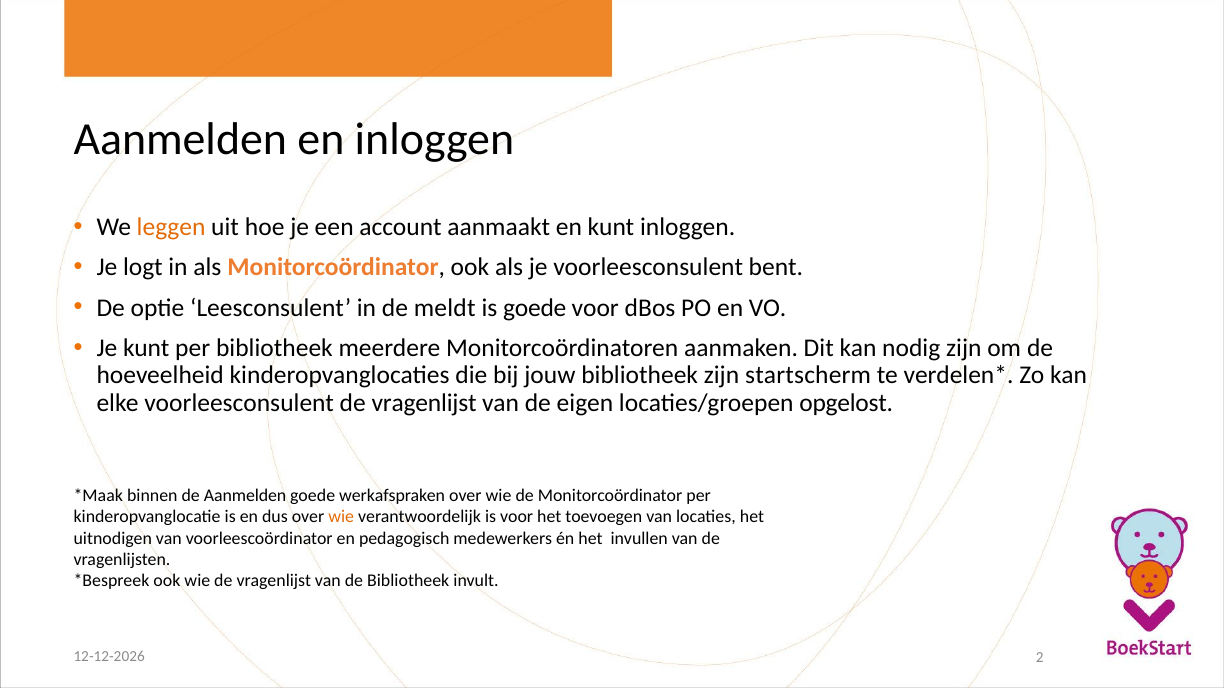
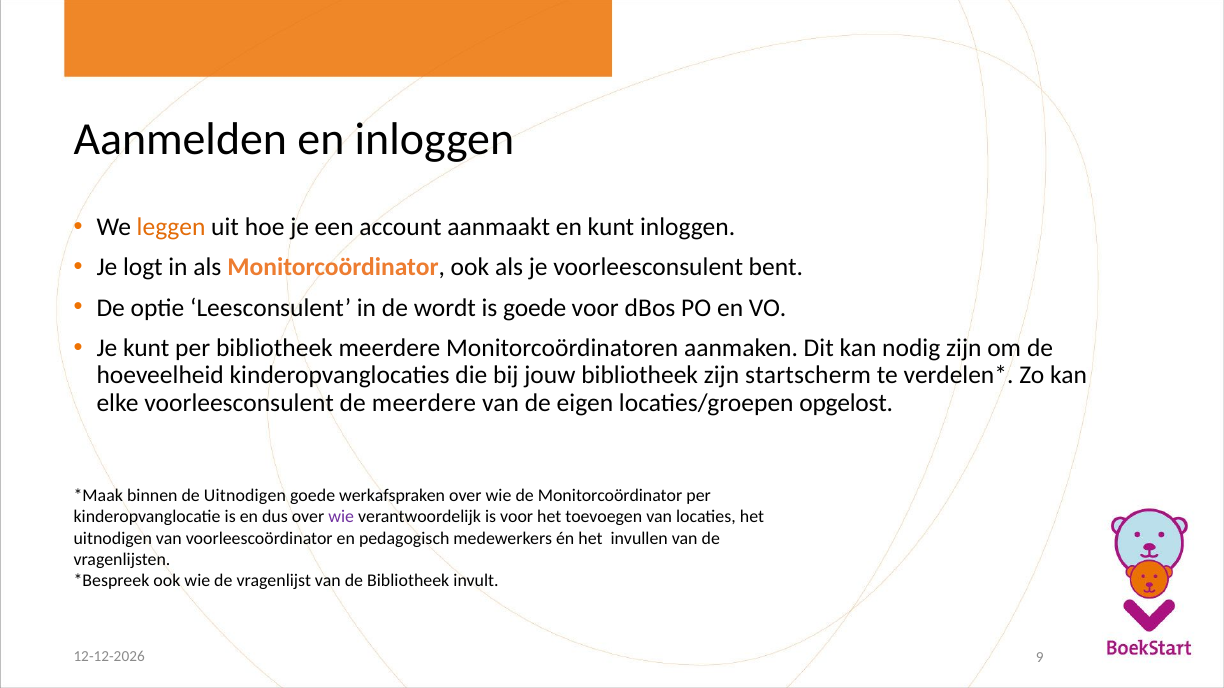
meldt: meldt -> wordt (445, 308)
voorleesconsulent de vragenlijst: vragenlijst -> meerdere (424, 403)
de Aanmelden: Aanmelden -> Uitnodigen (245, 496)
wie colour: orange -> purple (341, 517)
2: 2 -> 9 (1040, 658)
